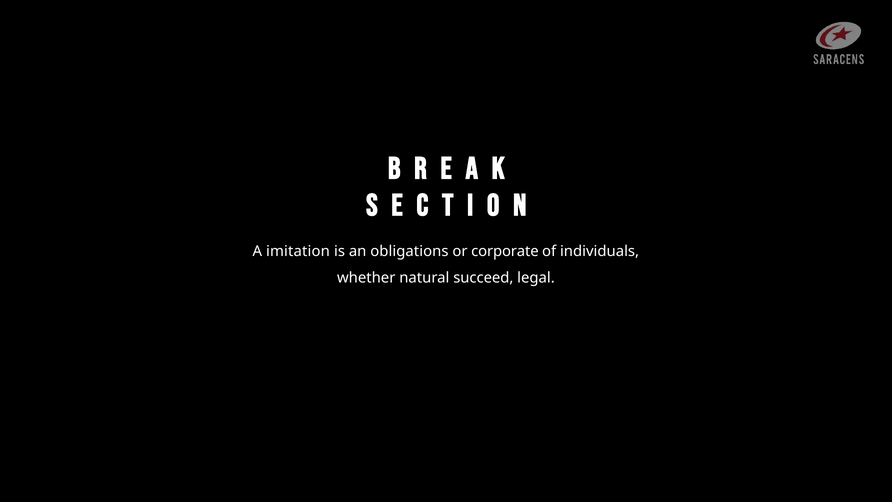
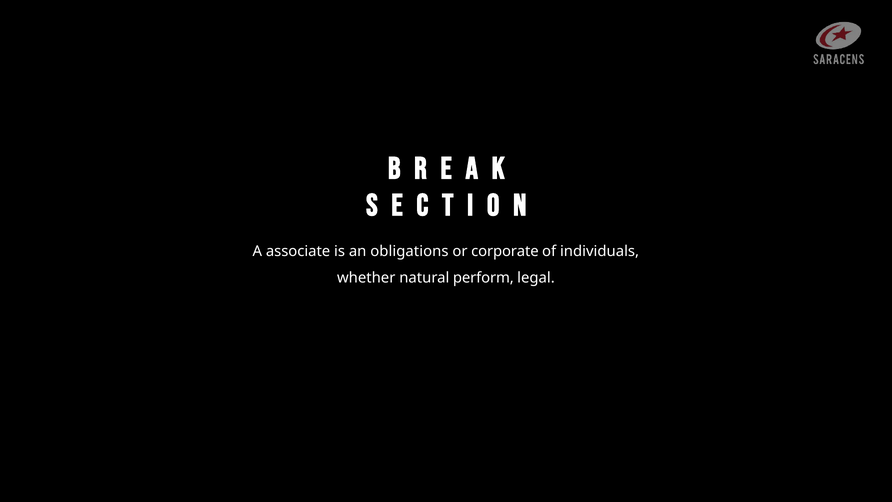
imitation: imitation -> associate (298, 251)
succeed: succeed -> perform (483, 278)
